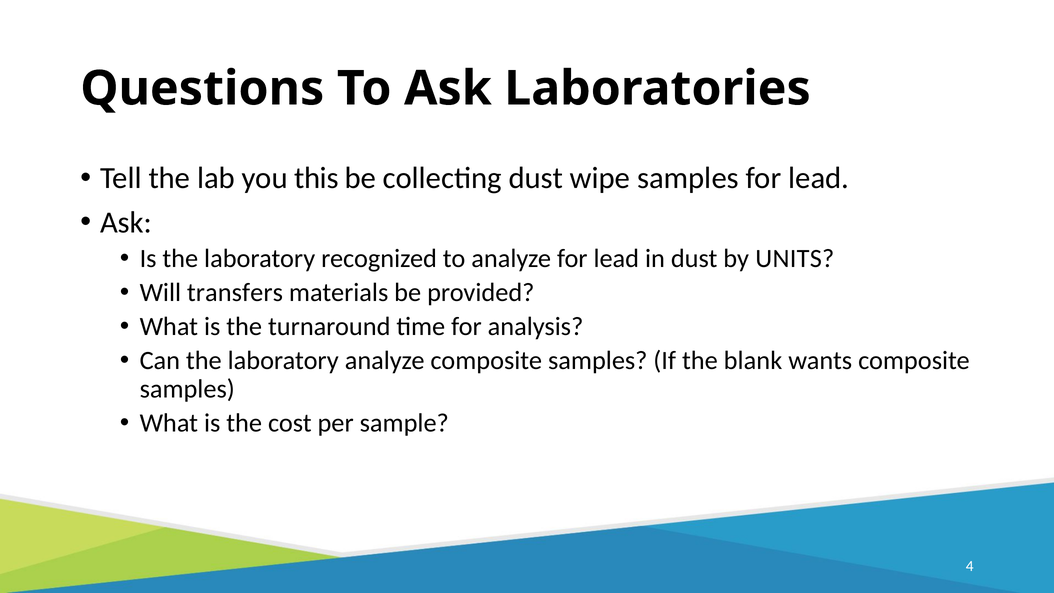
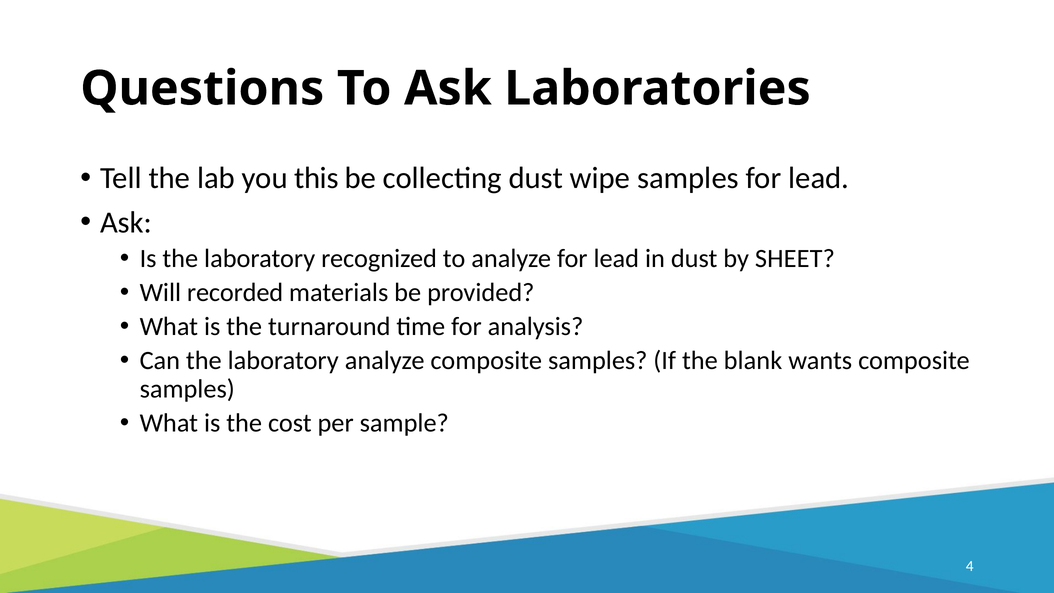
UNITS: UNITS -> SHEET (795, 259)
transfers: transfers -> recorded (235, 293)
